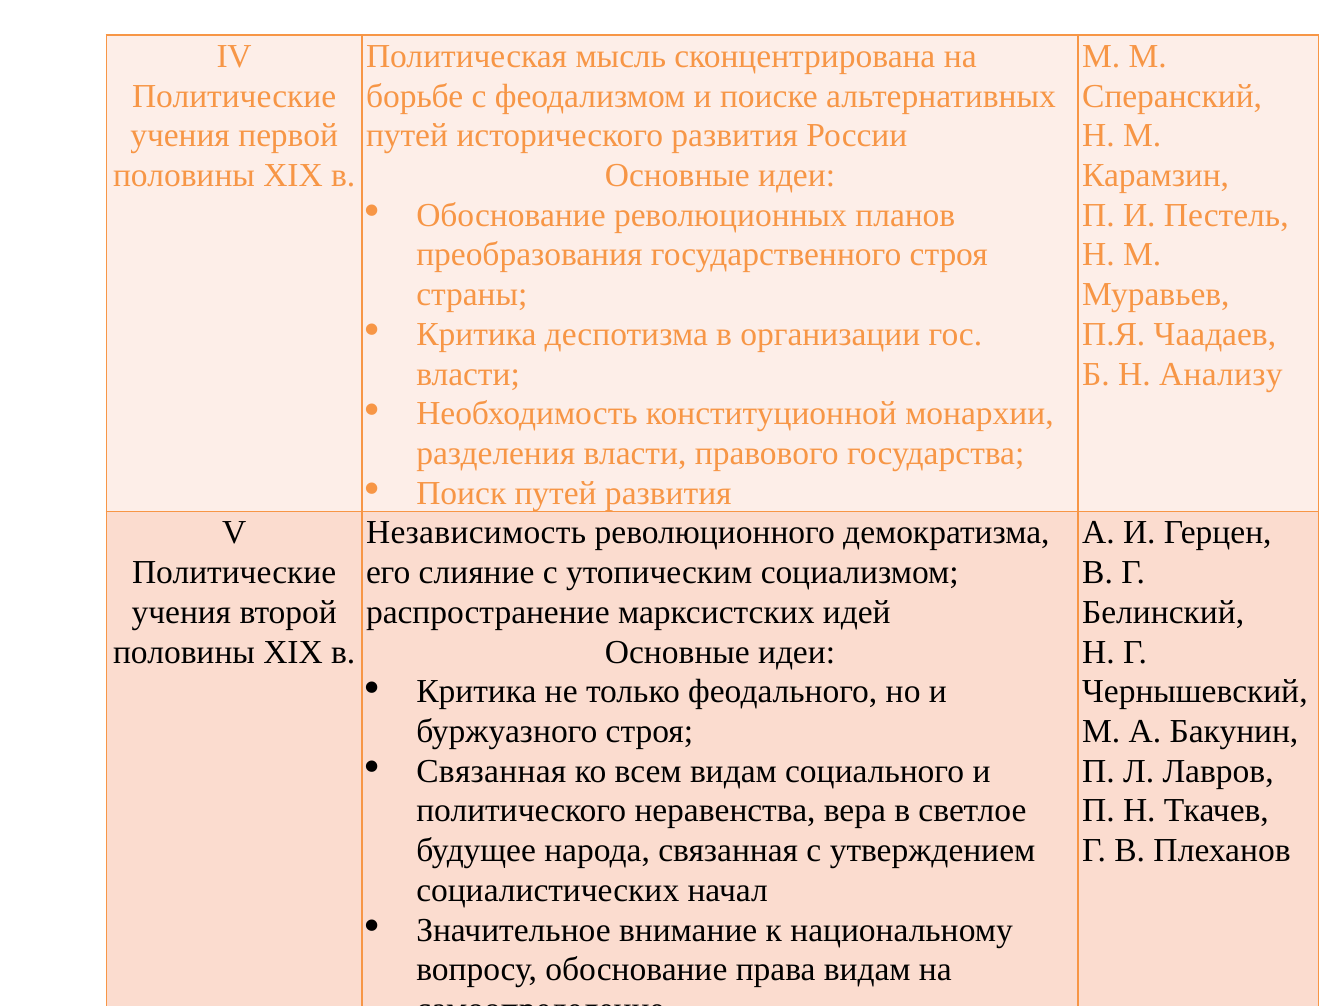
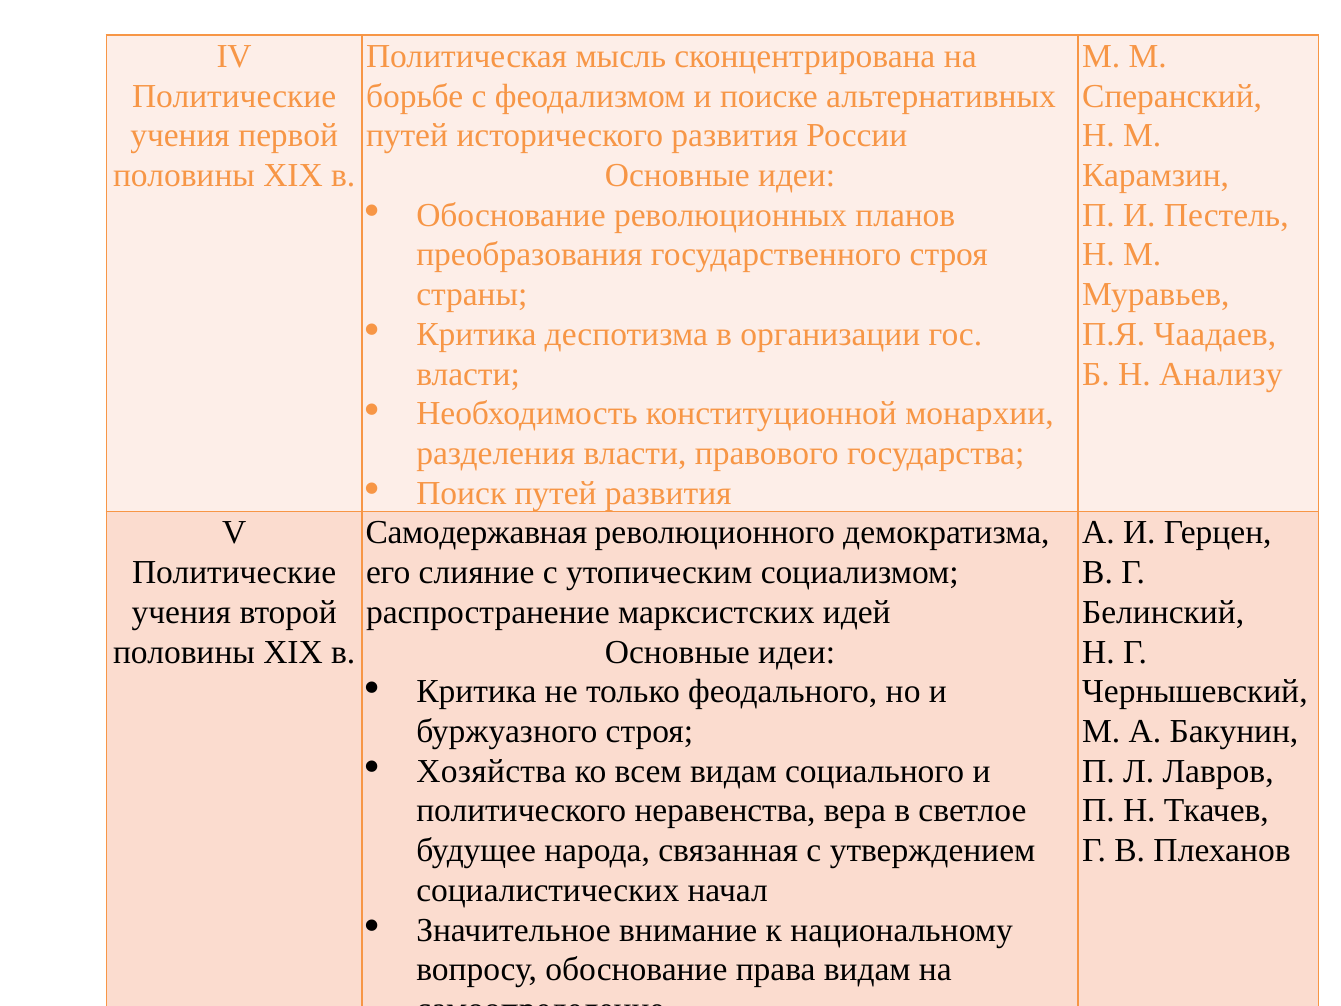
Независимость: Независимость -> Самодержавная (476, 533)
Связанная: Связанная -> Хозяйства (491, 771)
